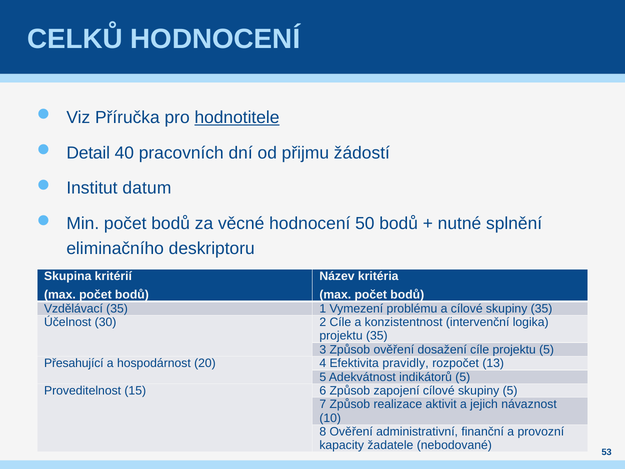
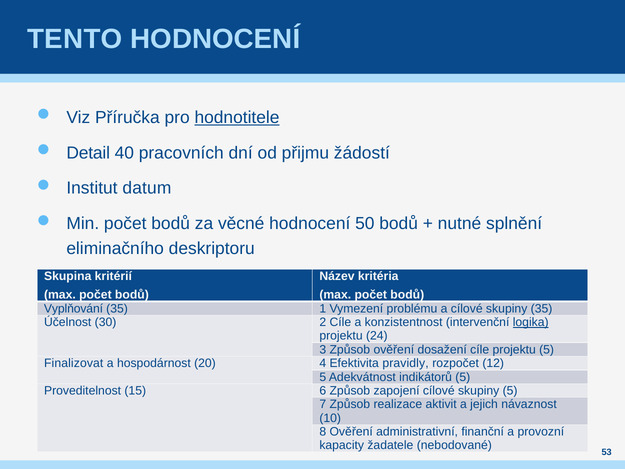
CELKŮ: CELKŮ -> TENTO (75, 39)
Vzdělávací: Vzdělávací -> Vyplňování (74, 308)
logika underline: none -> present (531, 322)
projektu 35: 35 -> 24 (377, 336)
Přesahující: Přesahující -> Finalizovat (74, 363)
13: 13 -> 12 (493, 363)
